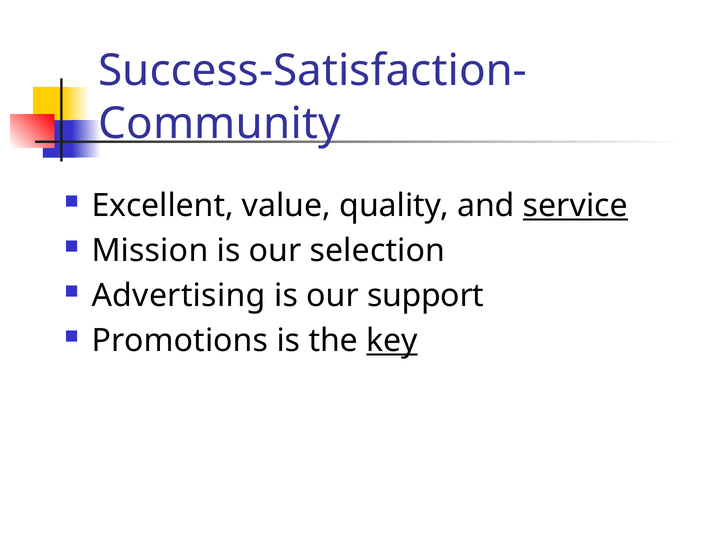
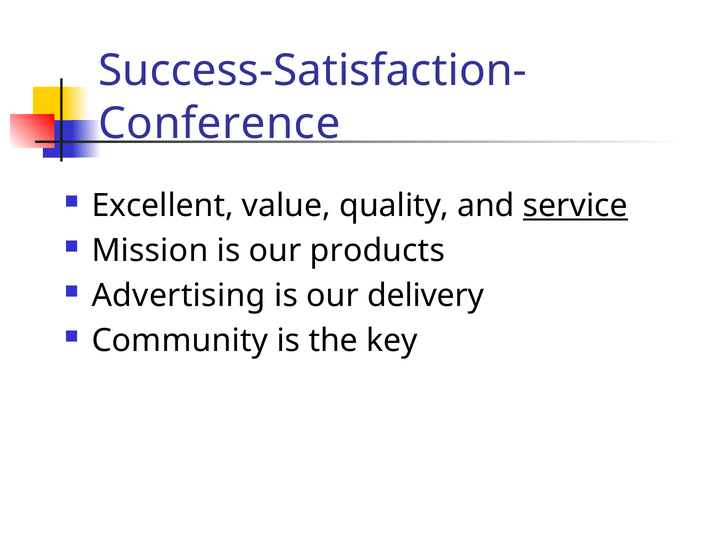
Community: Community -> Conference (219, 123)
selection: selection -> products (377, 251)
support: support -> delivery (426, 296)
Promotions: Promotions -> Community (180, 340)
key underline: present -> none (392, 340)
